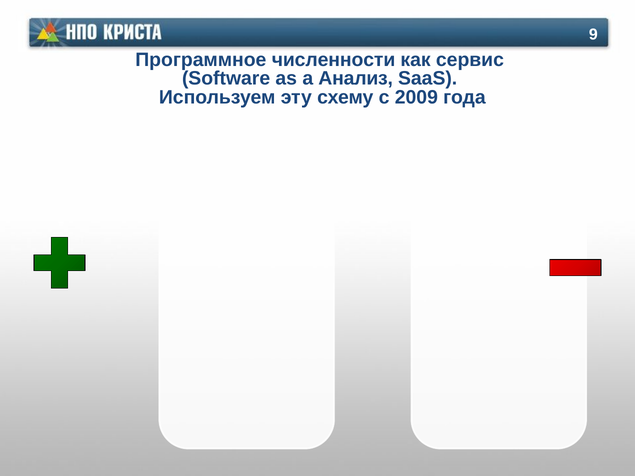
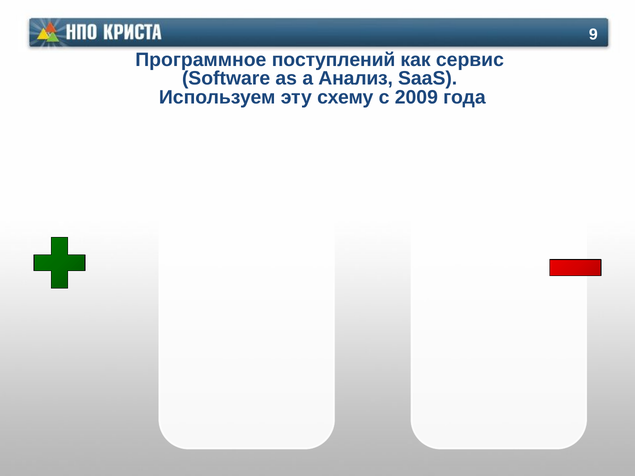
численности: численности -> поступлений (334, 60)
